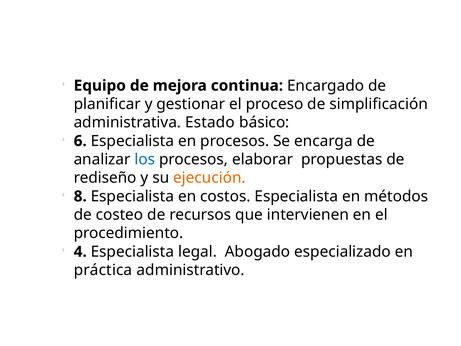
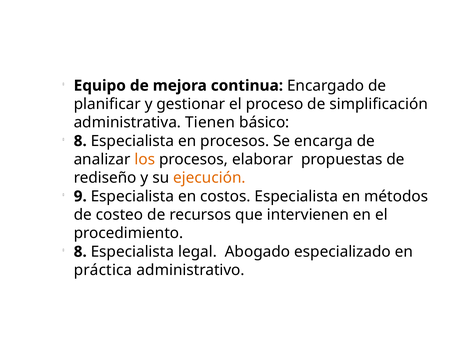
Estado: Estado -> Tienen (210, 122)
6: 6 -> 8 (80, 141)
los colour: blue -> orange (145, 159)
8: 8 -> 9 (80, 196)
4: 4 -> 8 (80, 252)
